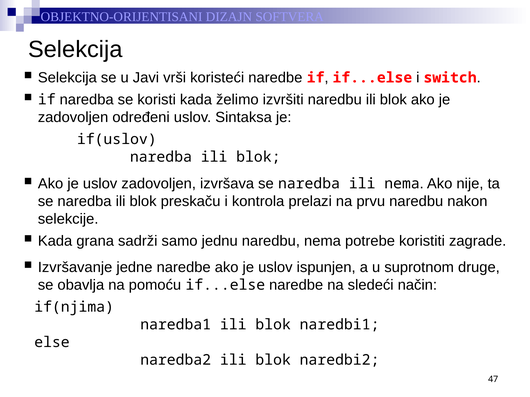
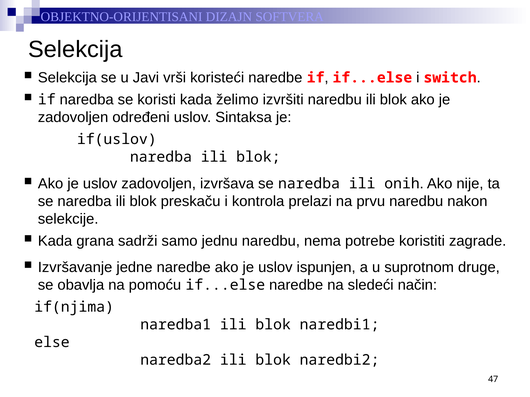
ili nema: nema -> onih (402, 184)
